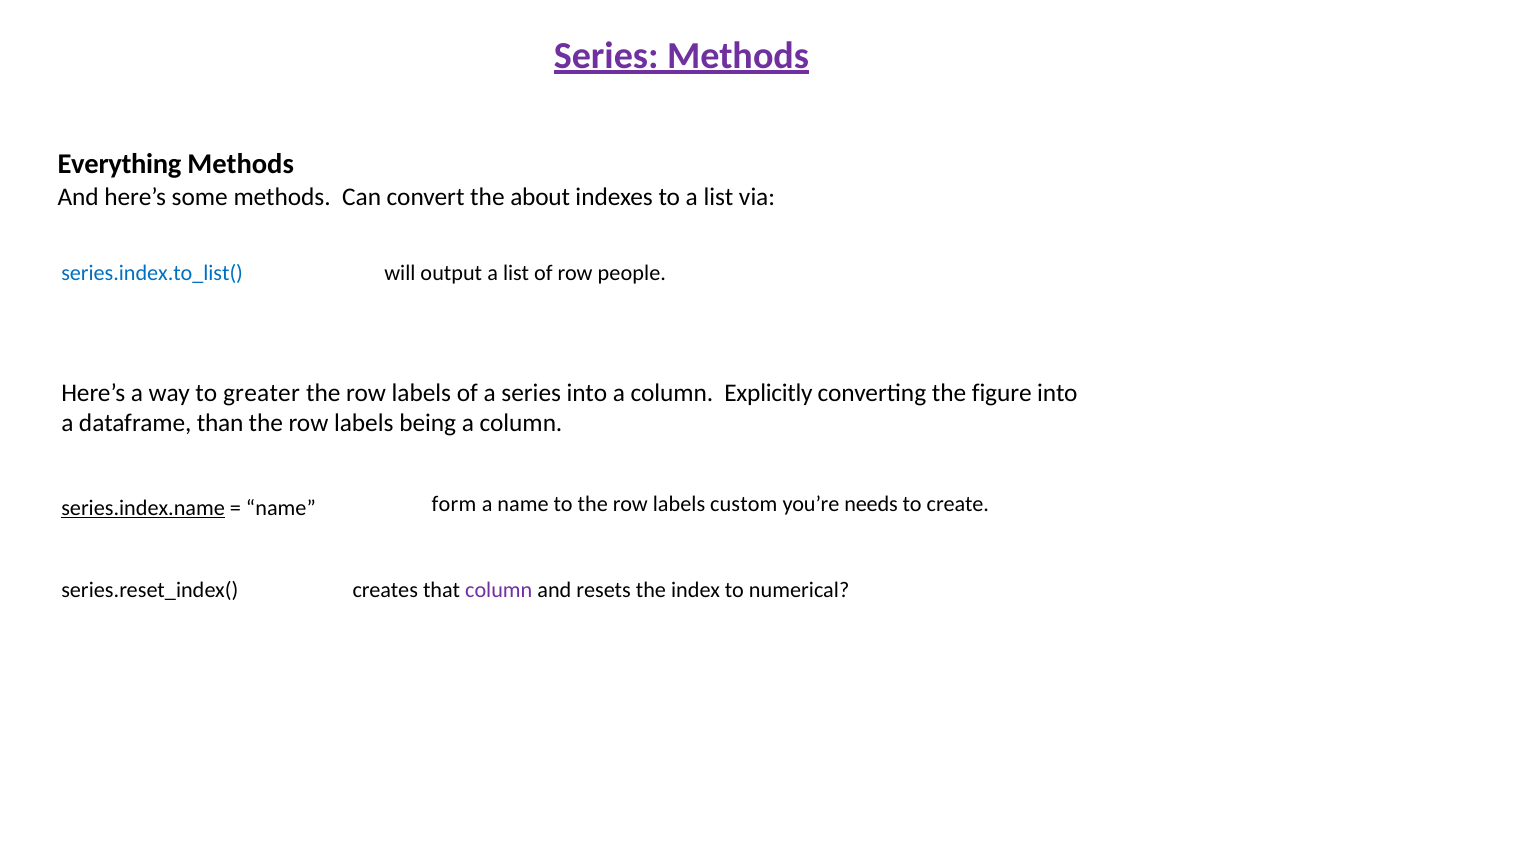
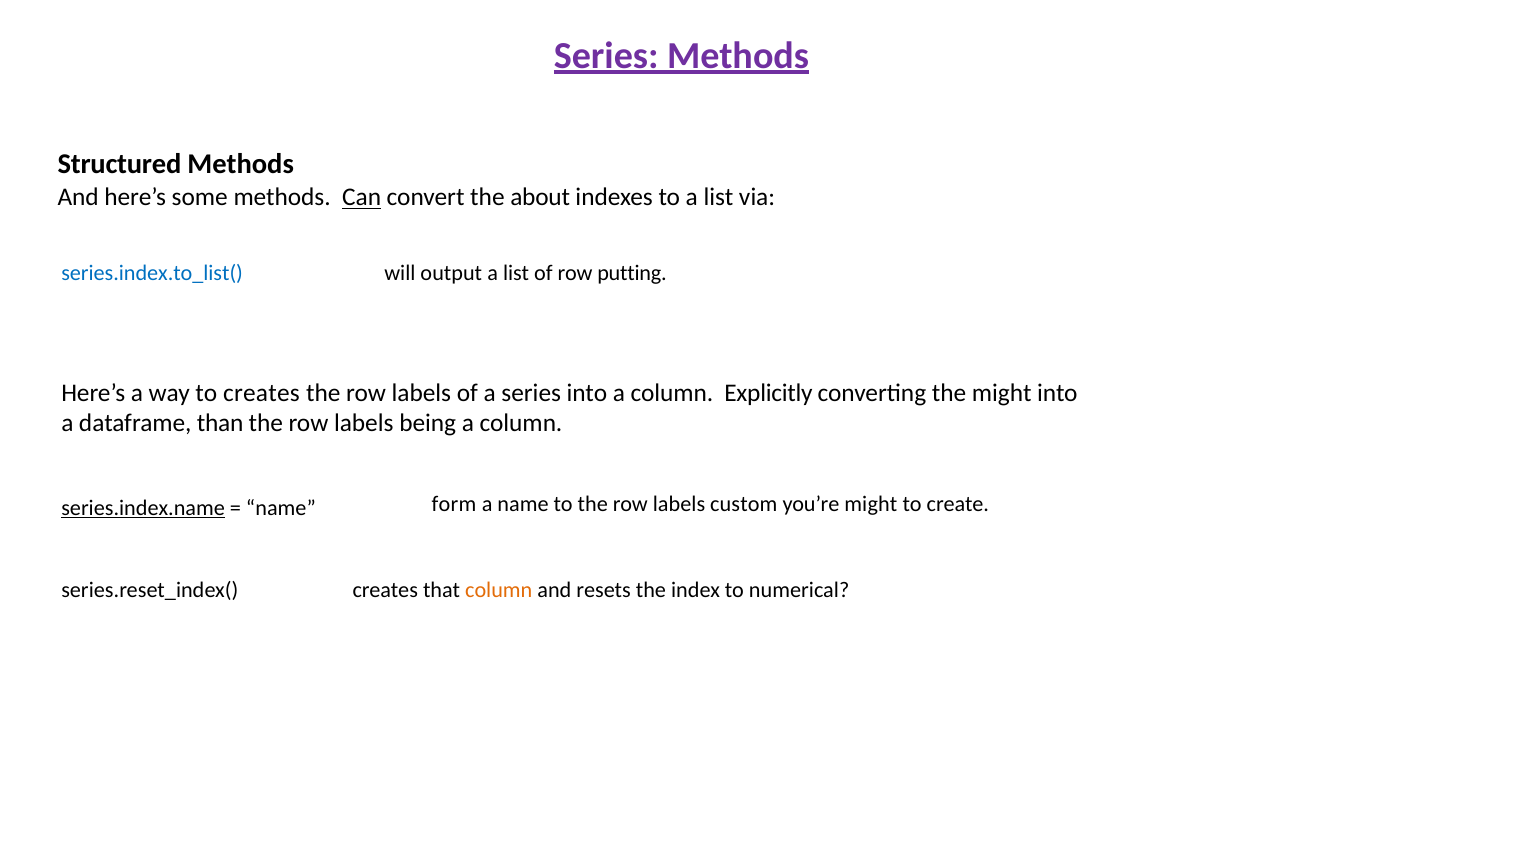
Everything: Everything -> Structured (119, 164)
Can underline: none -> present (362, 197)
people: people -> putting (632, 273)
to greater: greater -> creates (261, 393)
the figure: figure -> might (1002, 393)
you’re needs: needs -> might (871, 504)
column colour: purple -> orange (499, 590)
